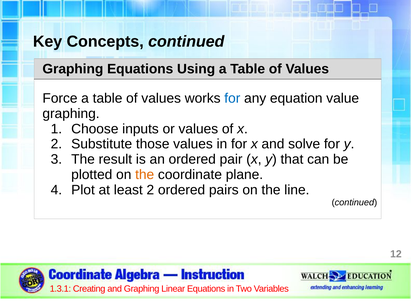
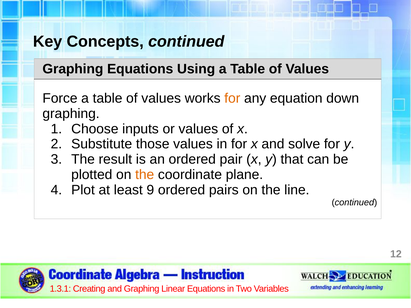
for colour: blue -> orange (232, 98)
value: value -> down (343, 98)
least 2: 2 -> 9 (150, 190)
